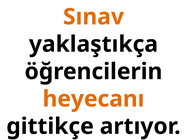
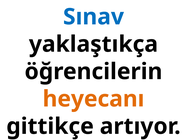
Sınav colour: orange -> blue (93, 17)
